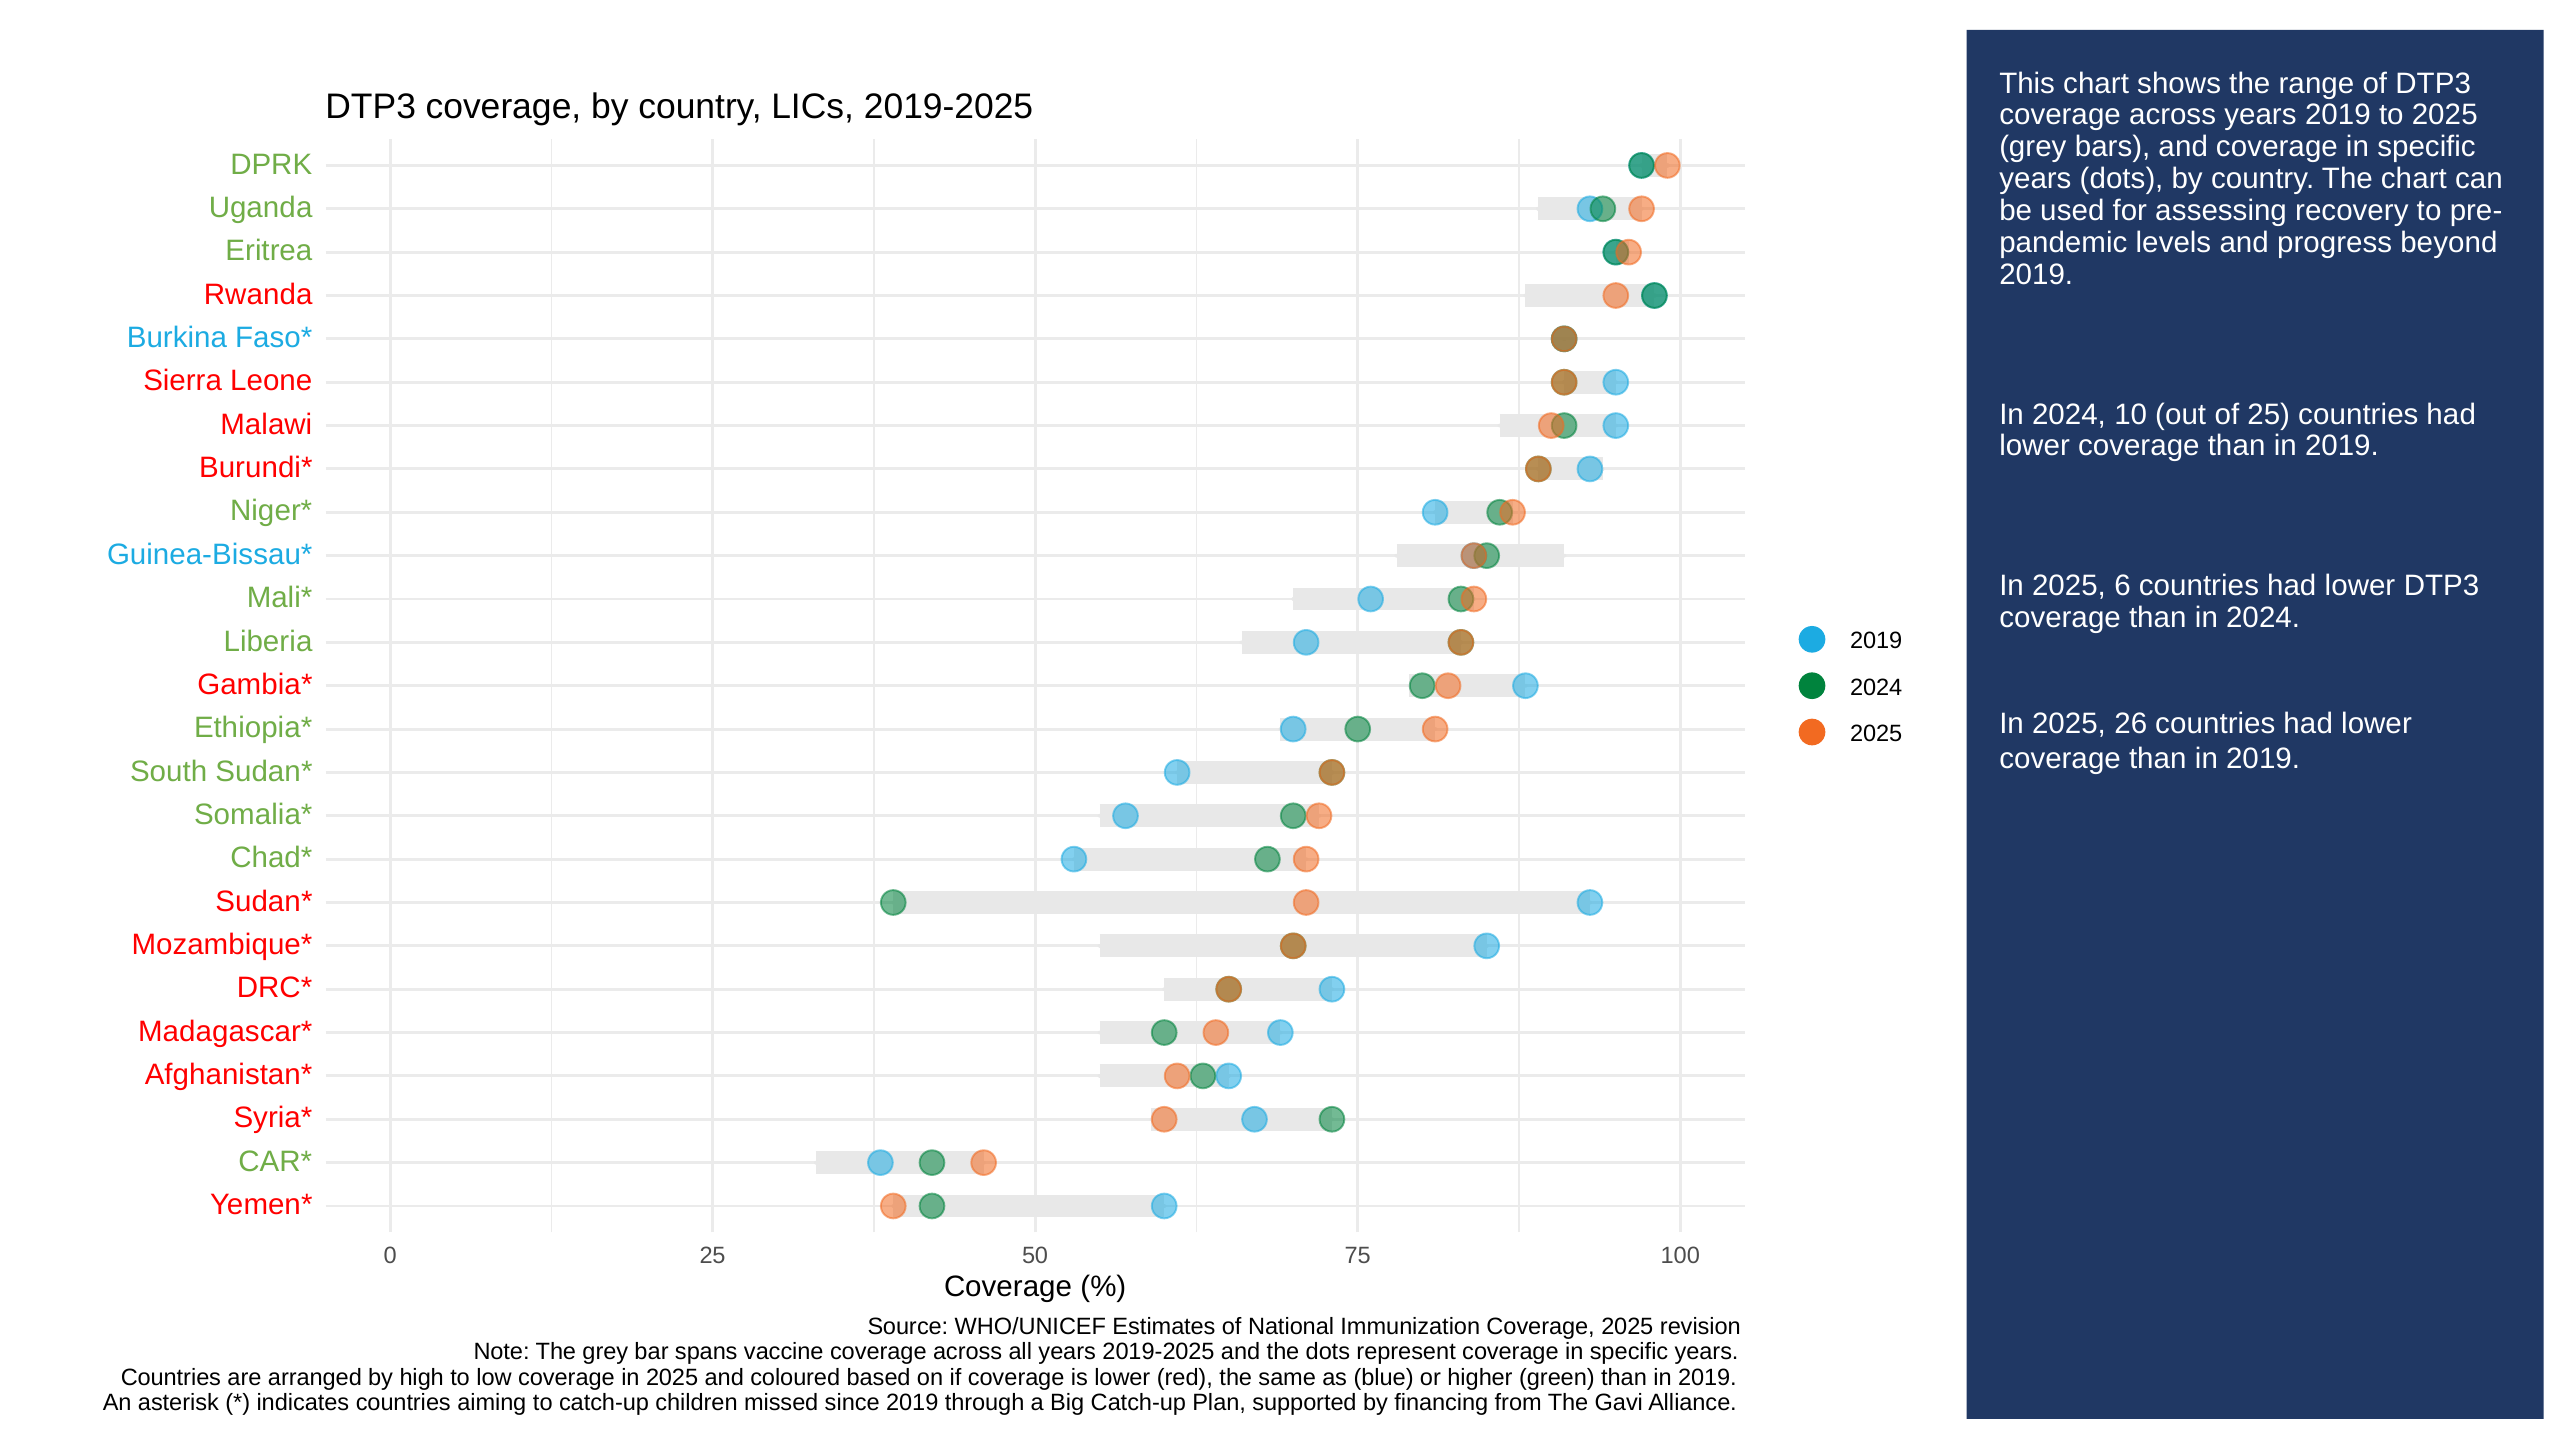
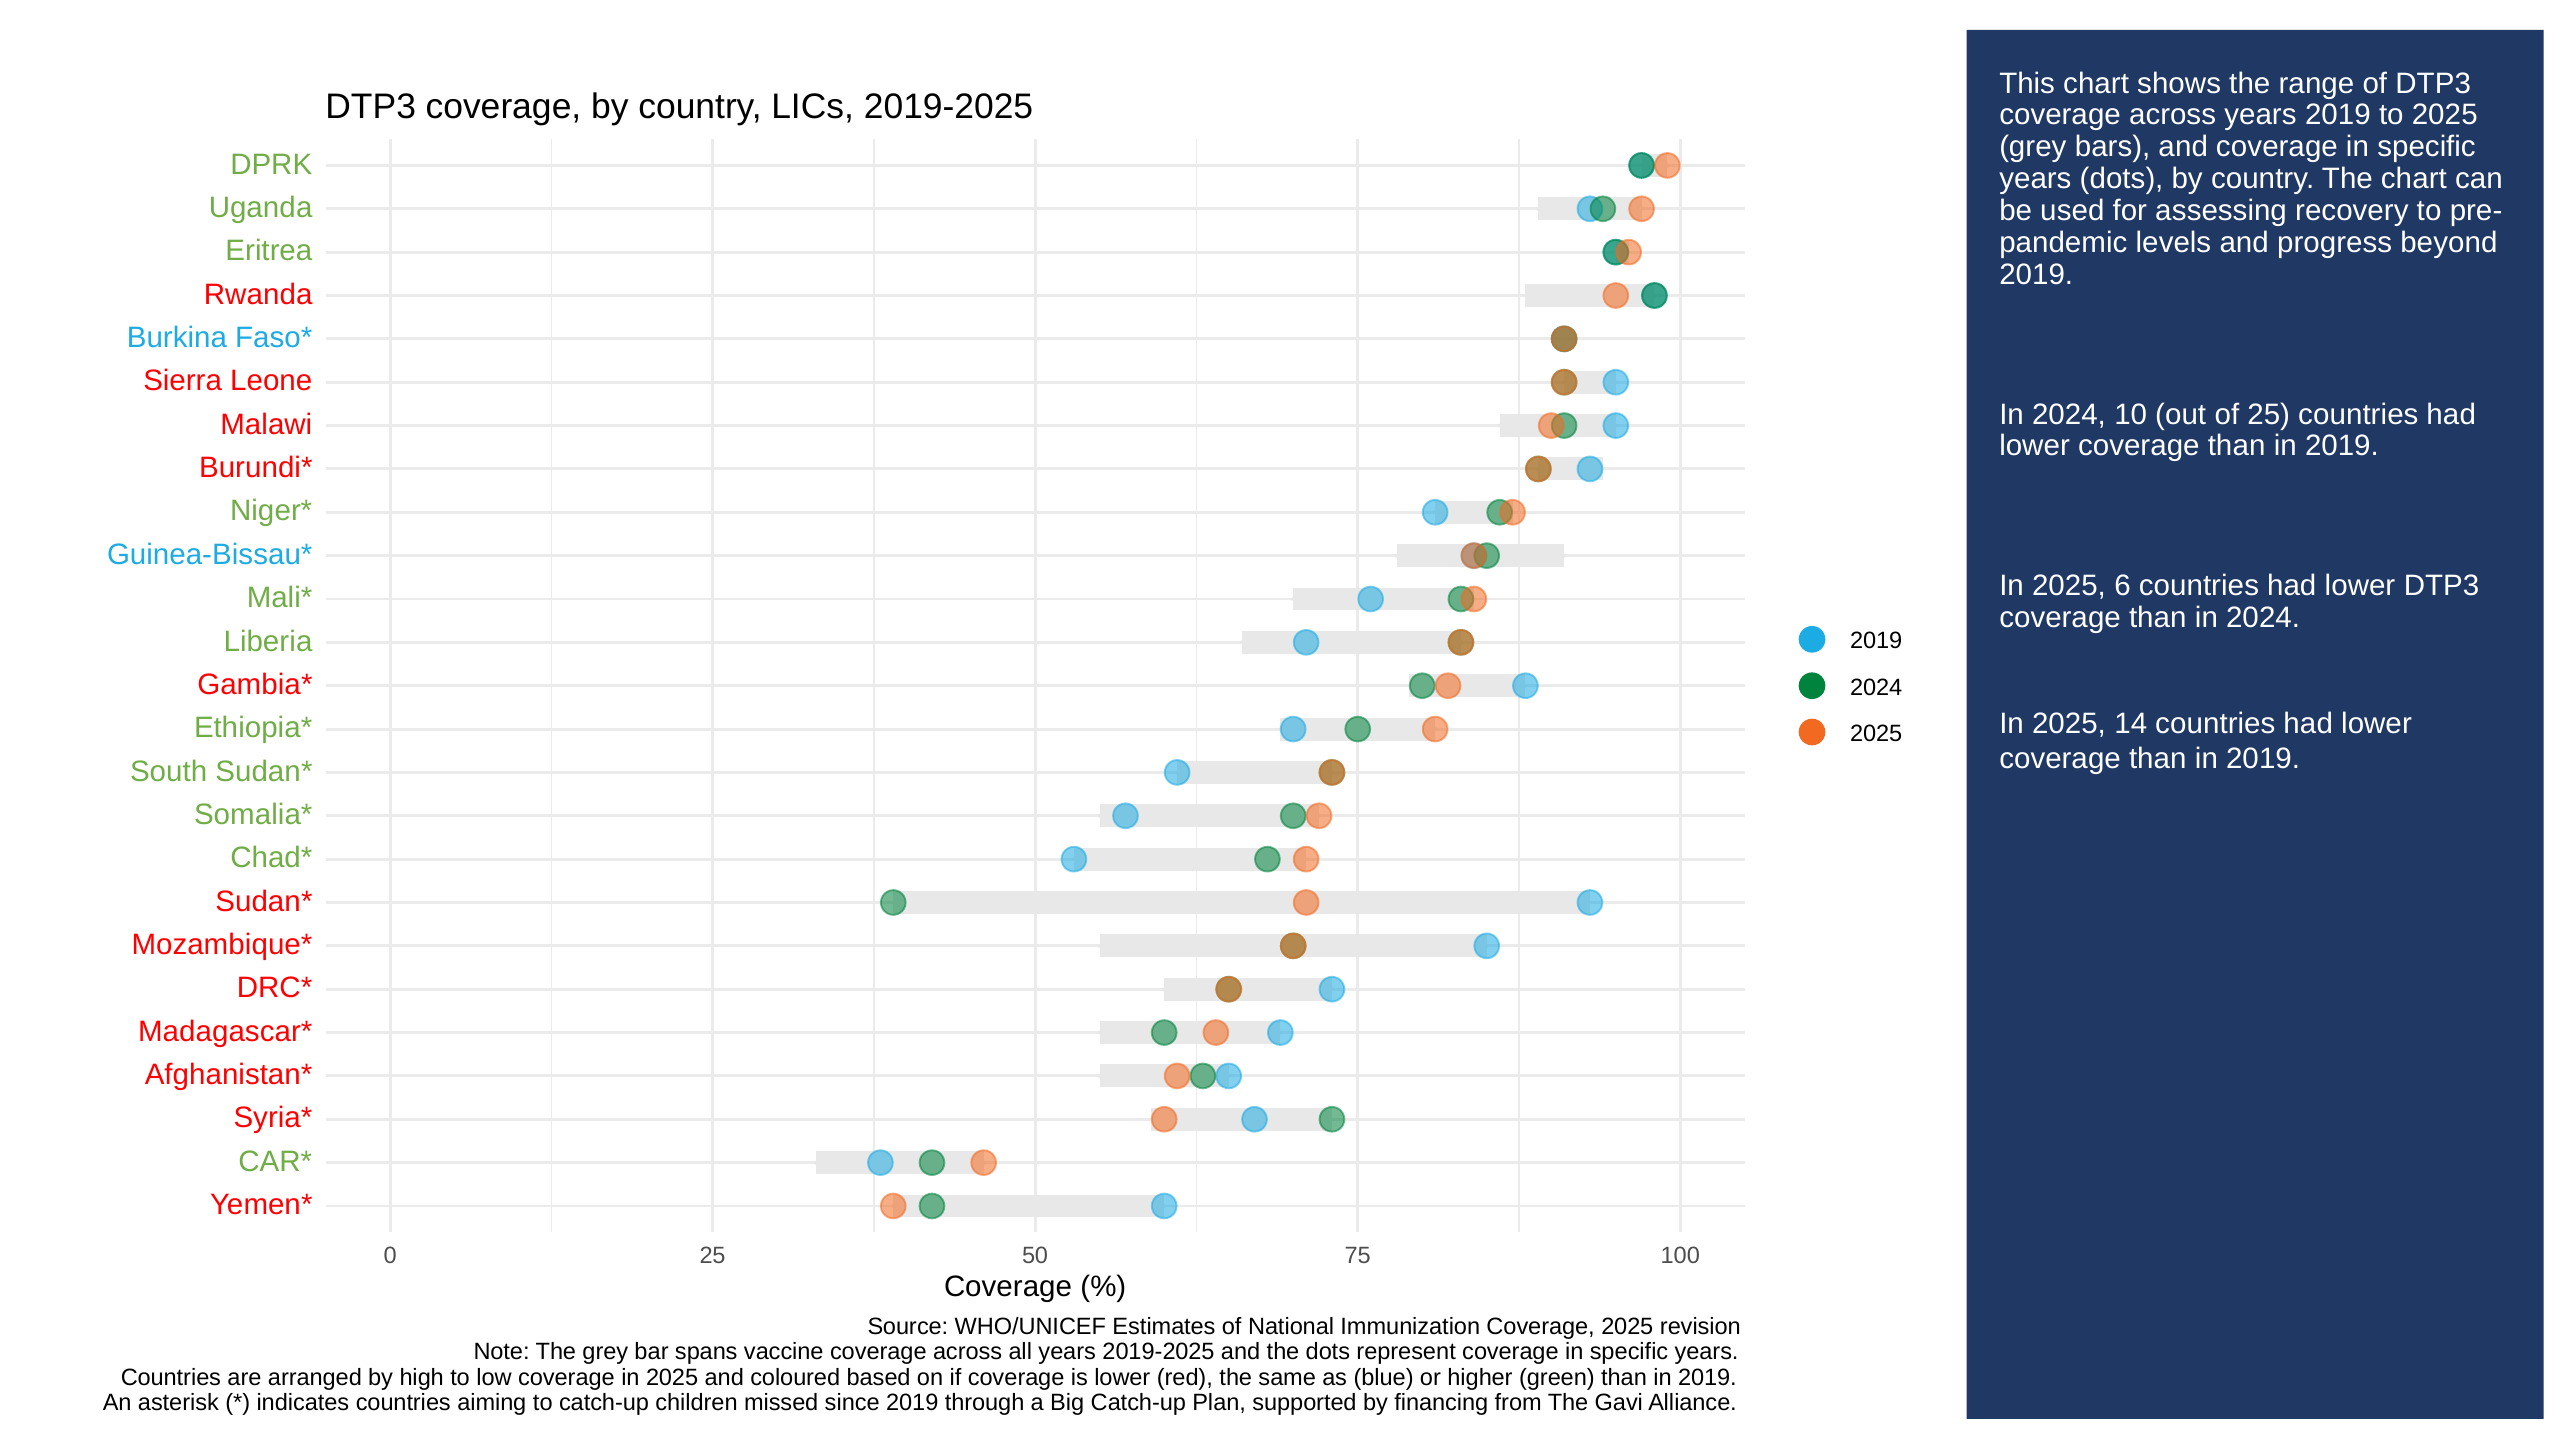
26: 26 -> 14 (2131, 724)
